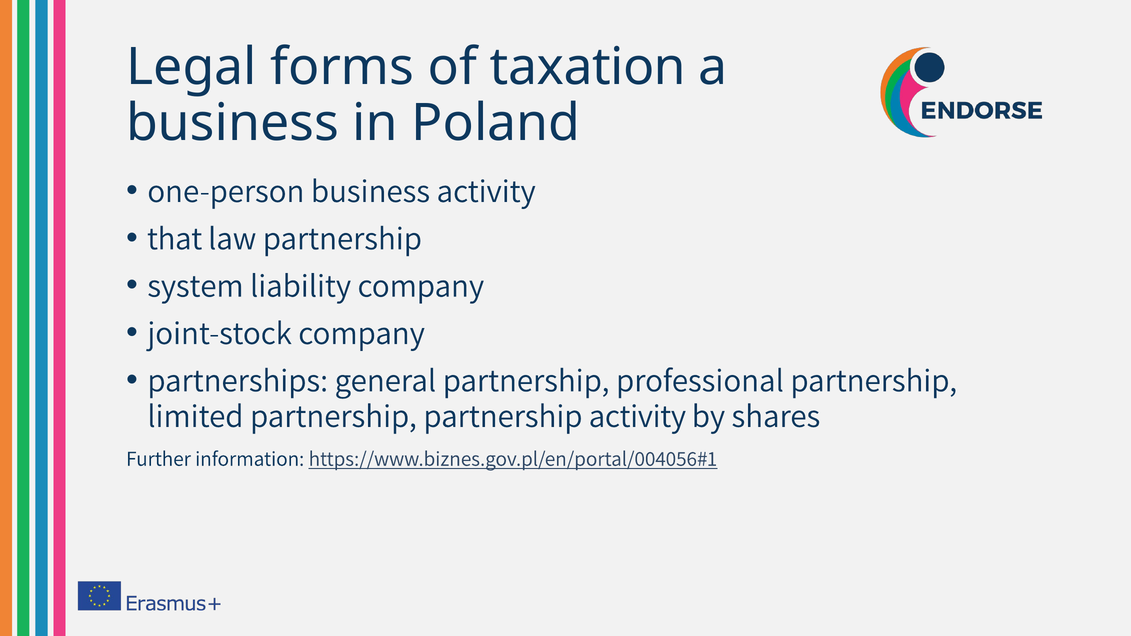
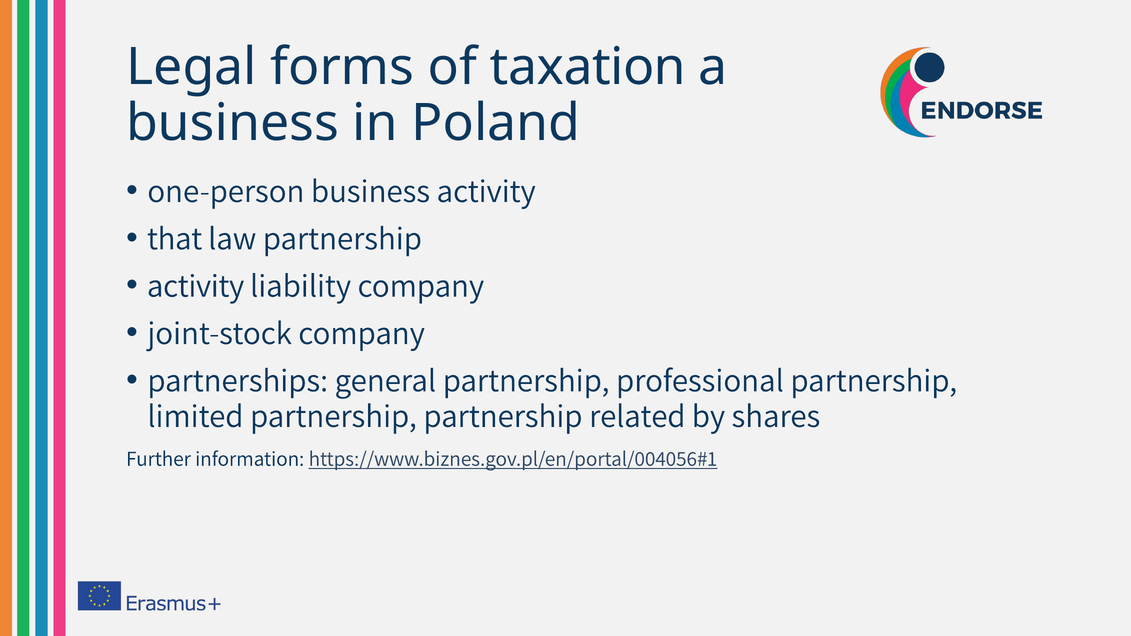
system: system -> activity (196, 286)
partnership activity: activity -> related (637, 416)
